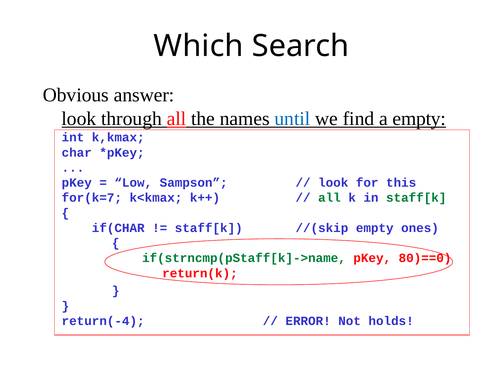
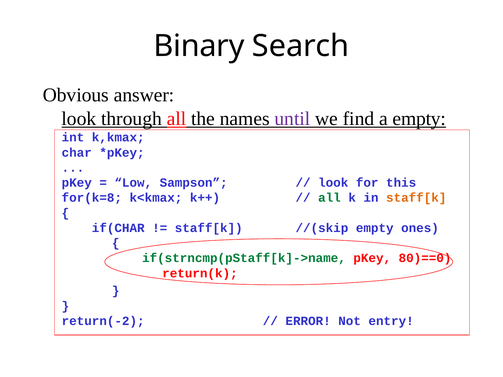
Which: Which -> Binary (199, 46)
until colour: blue -> purple (292, 119)
for(k=7: for(k=7 -> for(k=8 (92, 198)
staff[k colour: green -> orange (416, 198)
return(-4: return(-4 -> return(-2 (103, 321)
holds: holds -> entry (391, 321)
